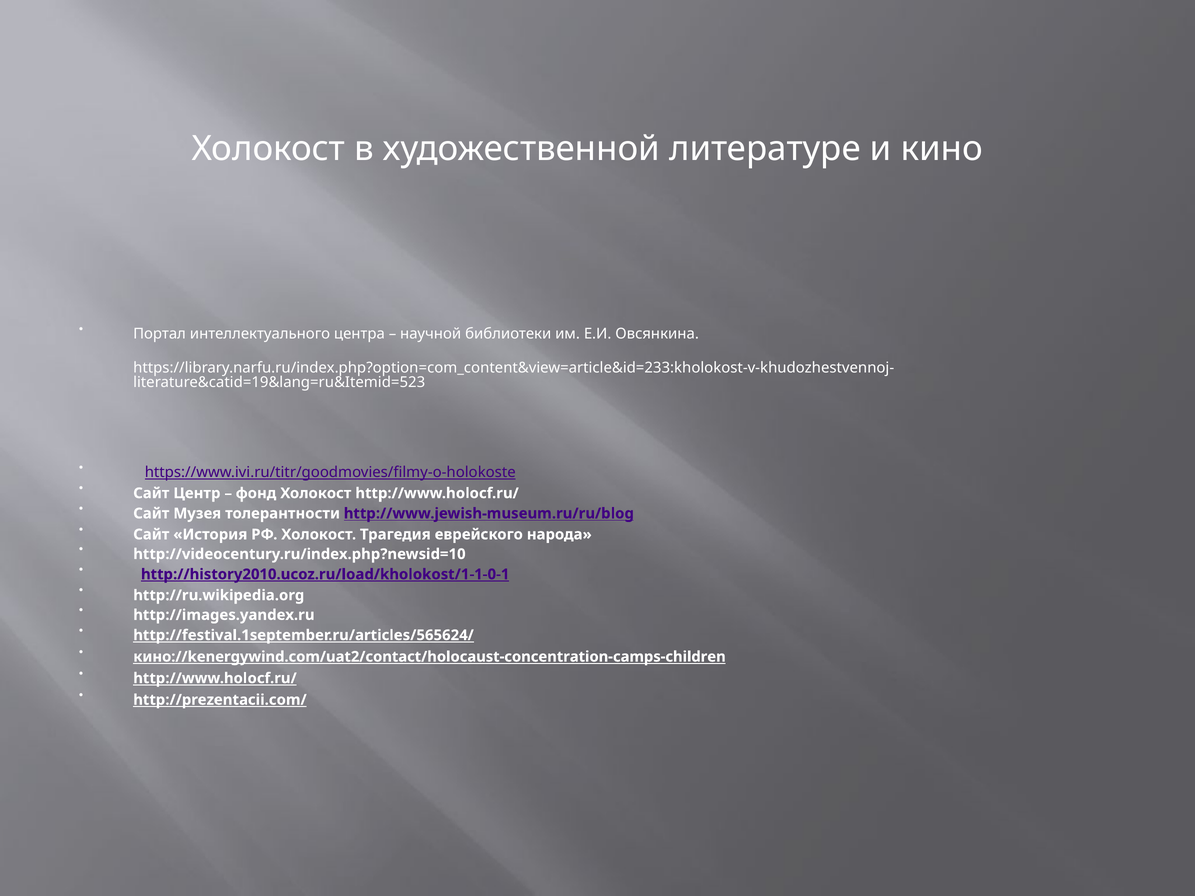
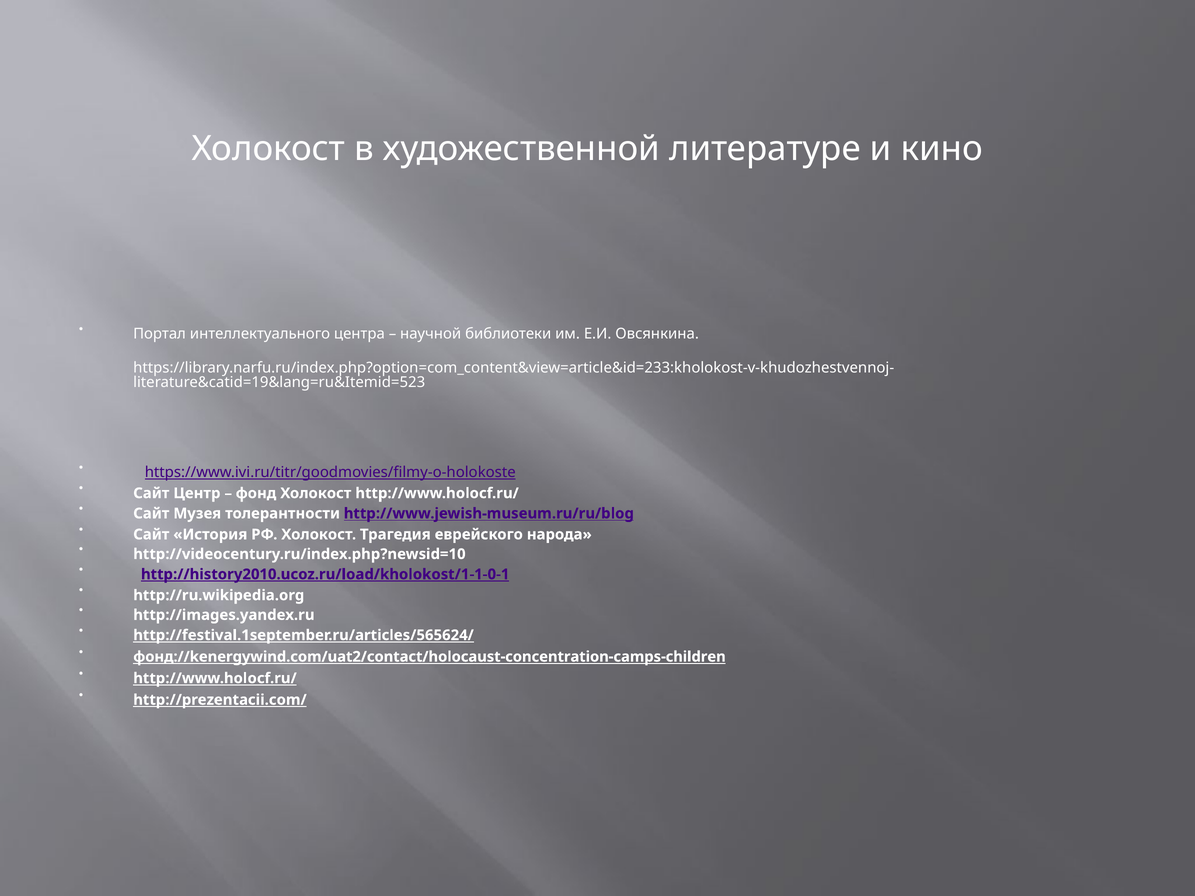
кино://kenergywind.com/uat2/contact/holocaust-concentration-camps-children: кино://kenergywind.com/uat2/contact/holocaust-concentration-camps-children -> фонд://kenergywind.com/uat2/contact/holocaust-concentration-camps-children (430, 657)
